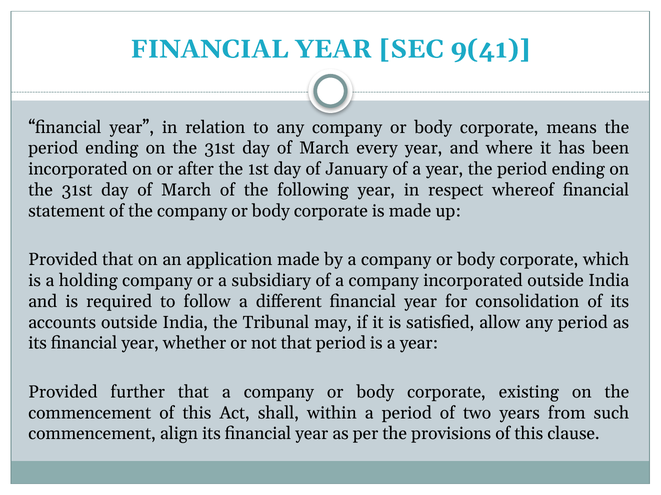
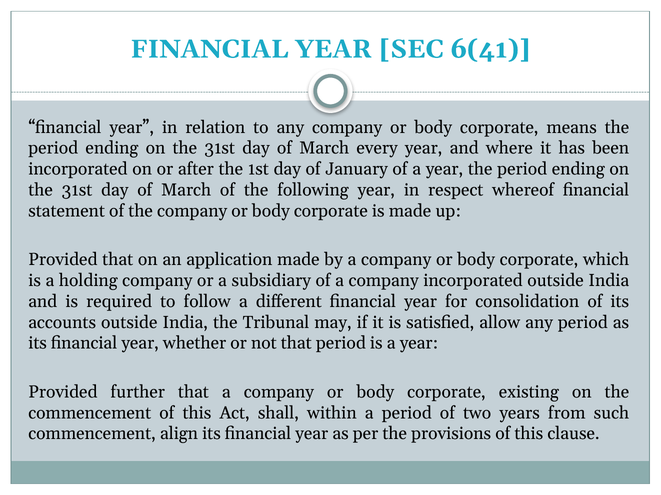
9(41: 9(41 -> 6(41 (490, 49)
